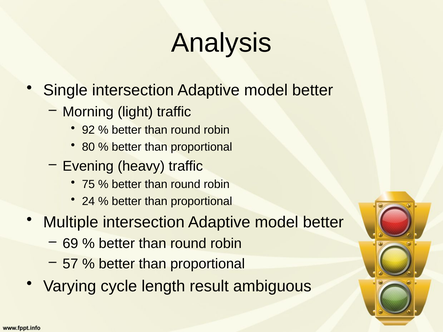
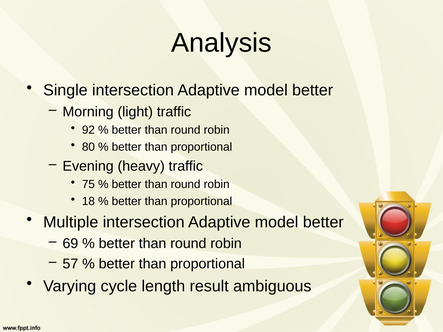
24: 24 -> 18 (88, 201)
